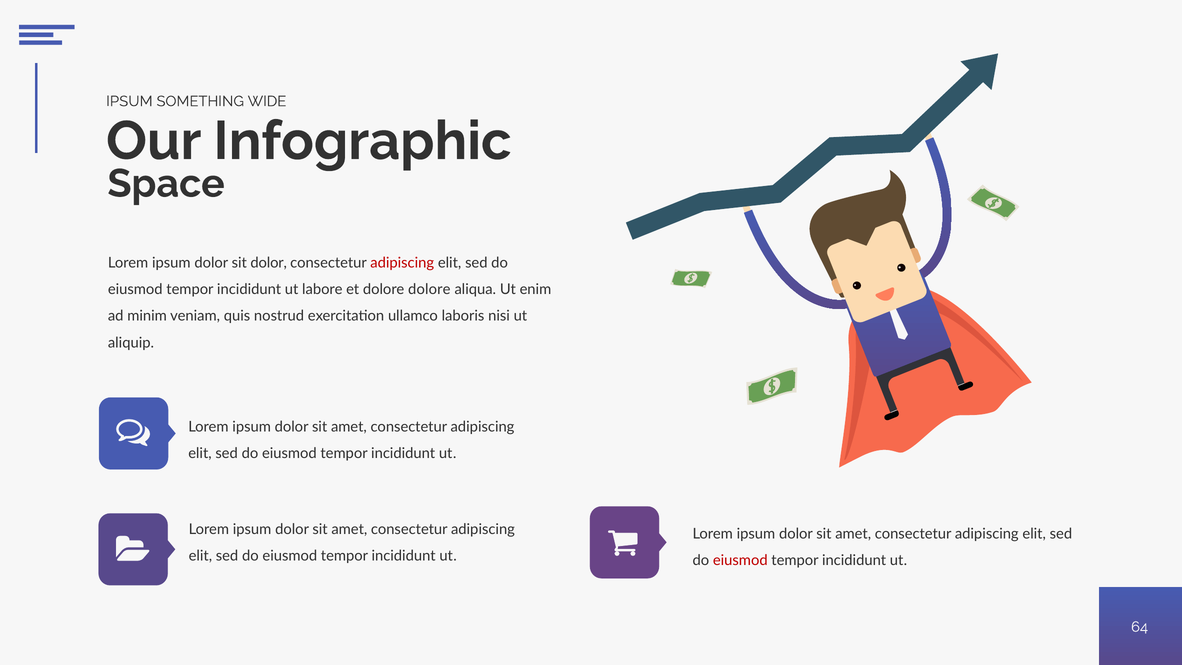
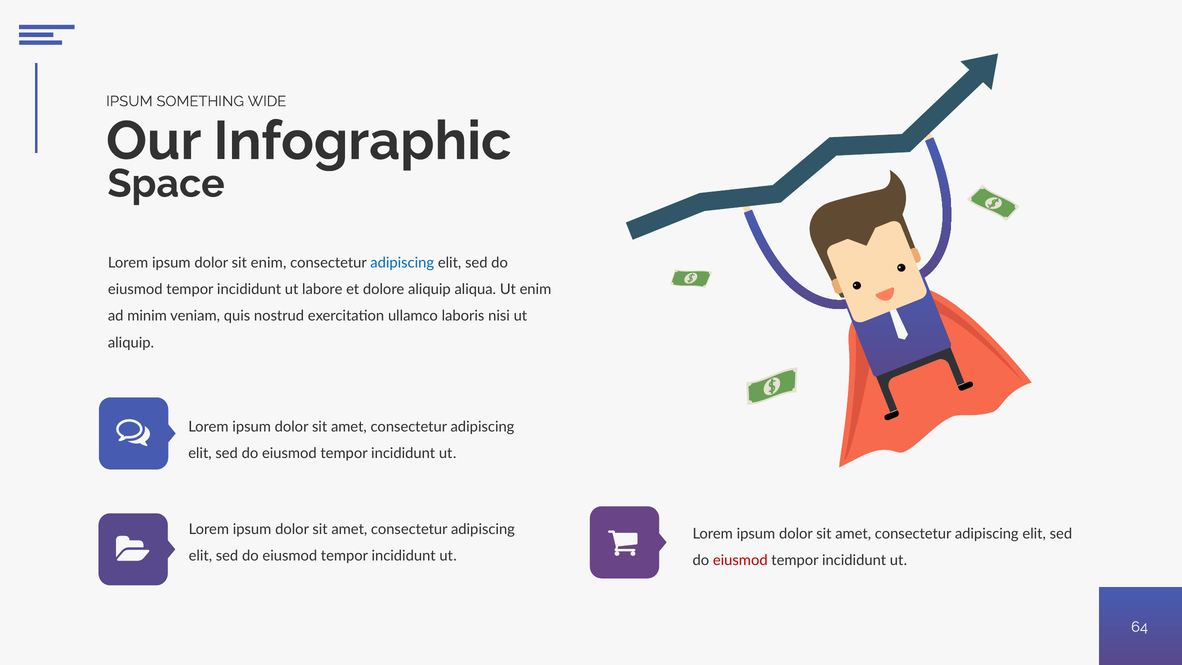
sit dolor: dolor -> enim (269, 263)
adipiscing colour: red -> blue (402, 263)
dolore dolore: dolore -> aliquip (429, 289)
